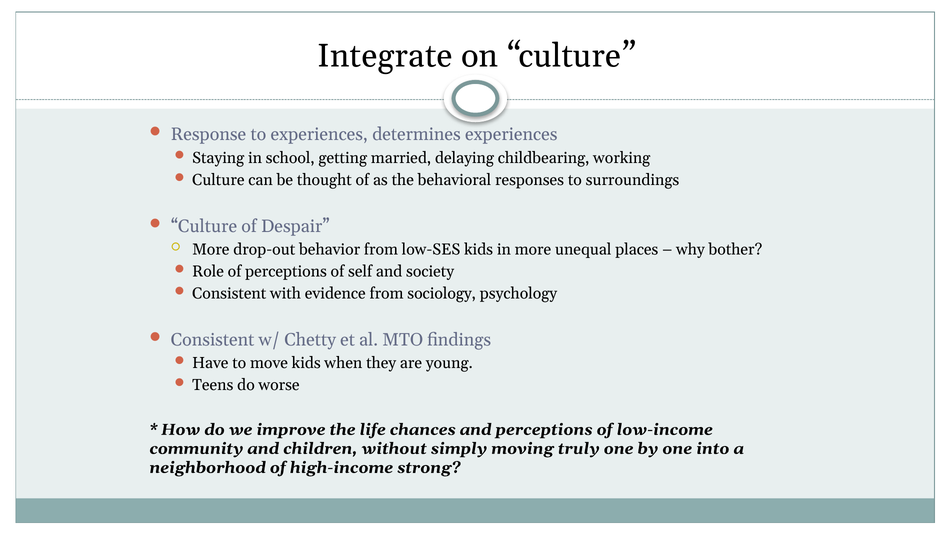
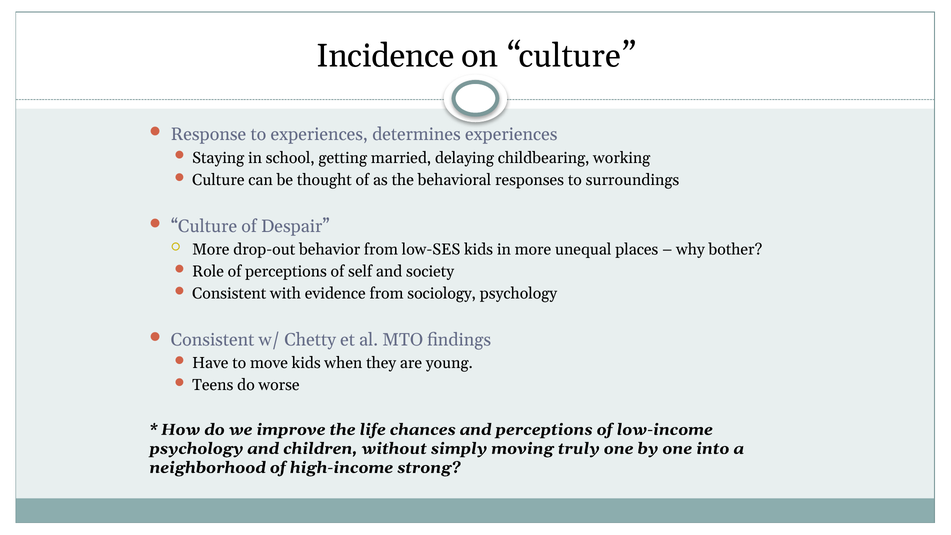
Integrate: Integrate -> Incidence (385, 56)
community: community -> psychology (196, 449)
